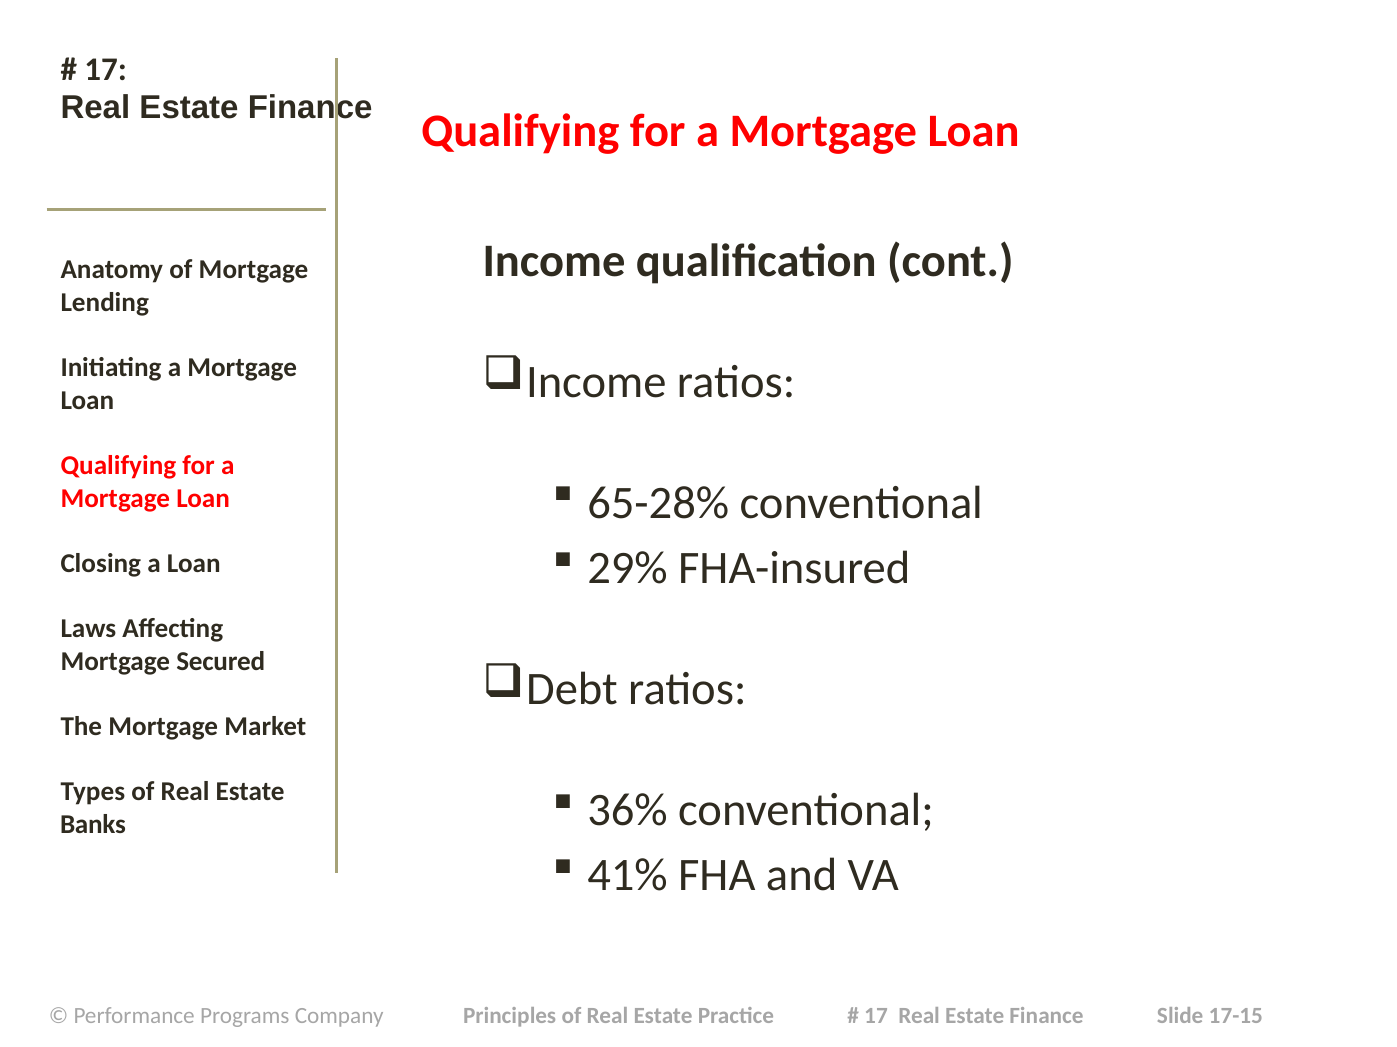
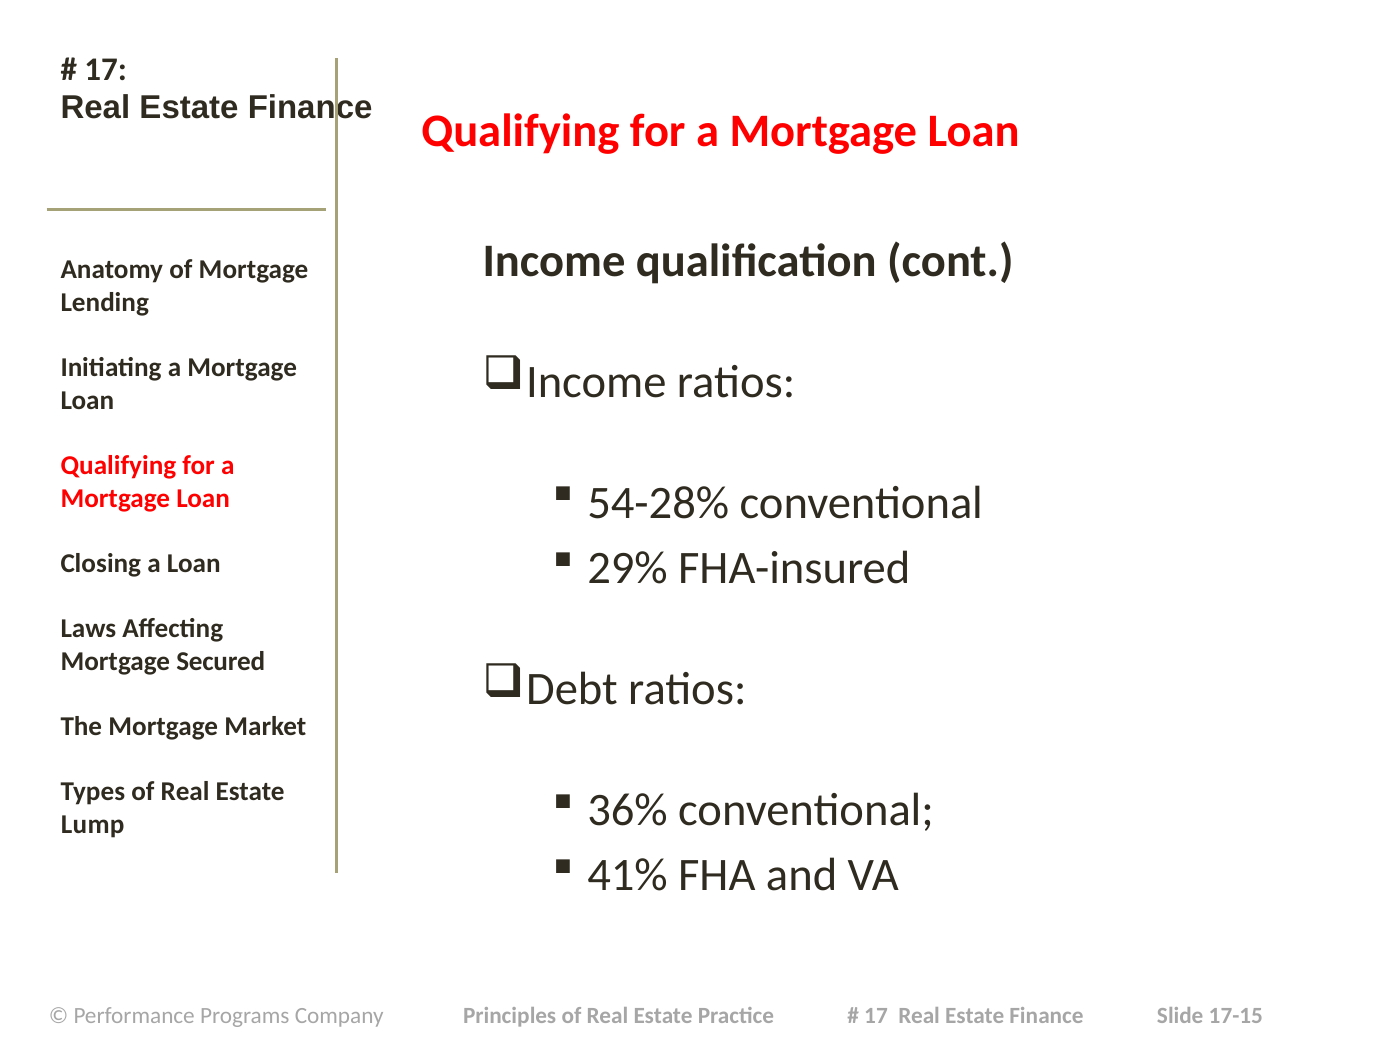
65-28%: 65-28% -> 54-28% (658, 504)
Banks: Banks -> Lump (93, 825)
